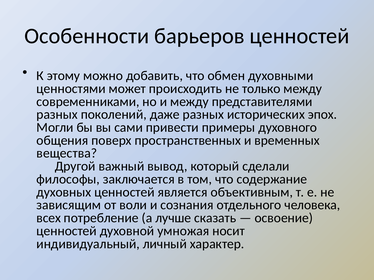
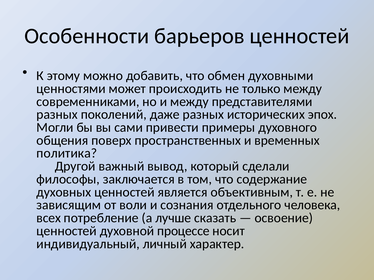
вещества: вещества -> политика (67, 154)
умножая: умножая -> процессе (183, 231)
